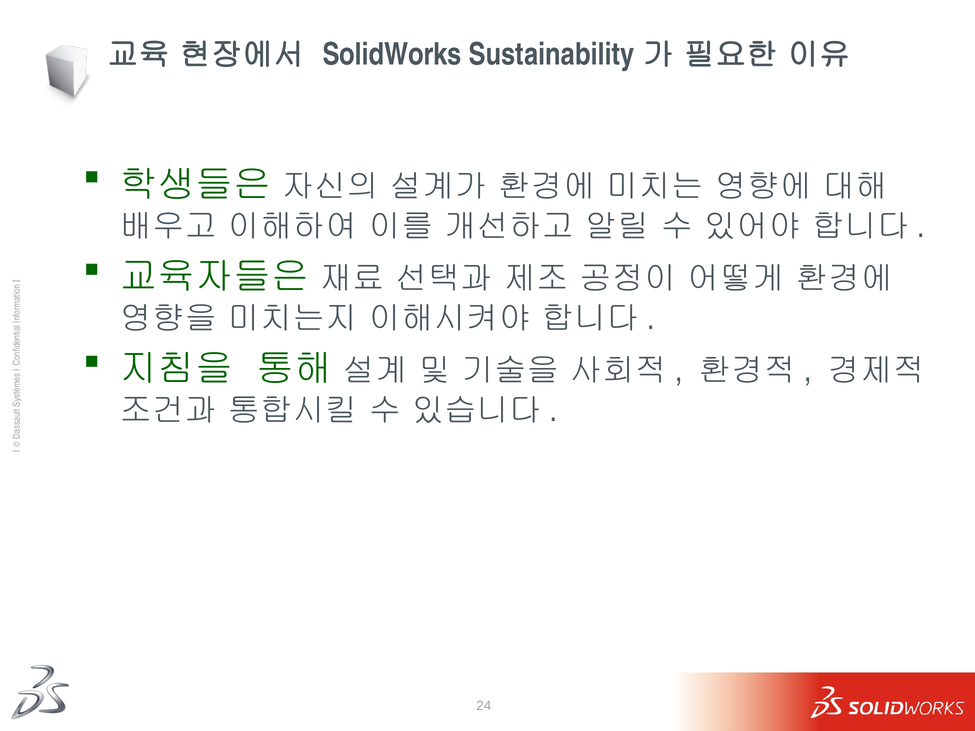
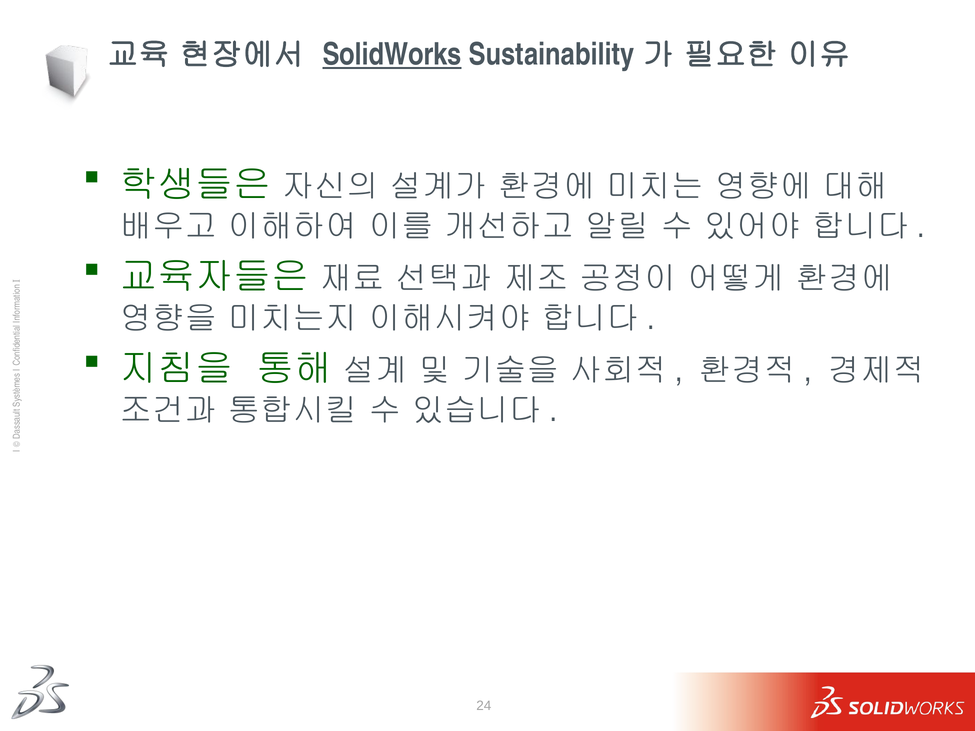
SolidWorks underline: none -> present (392, 55)
